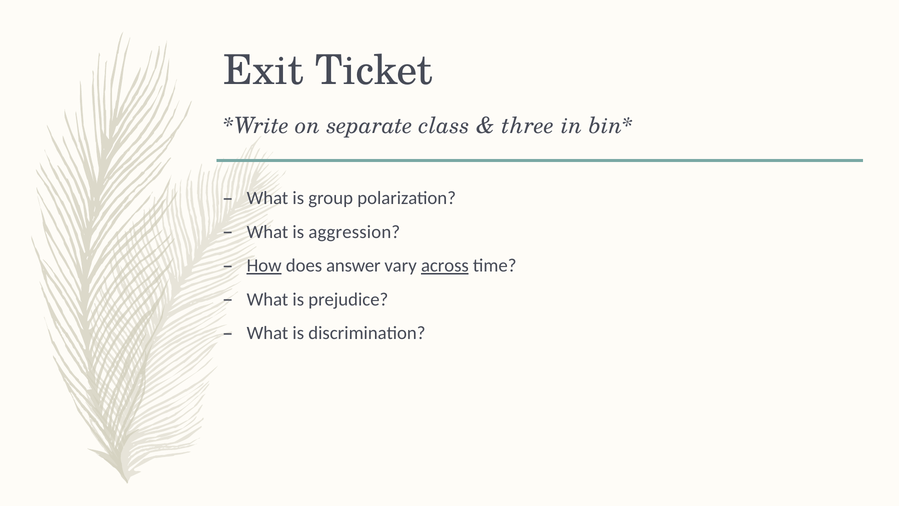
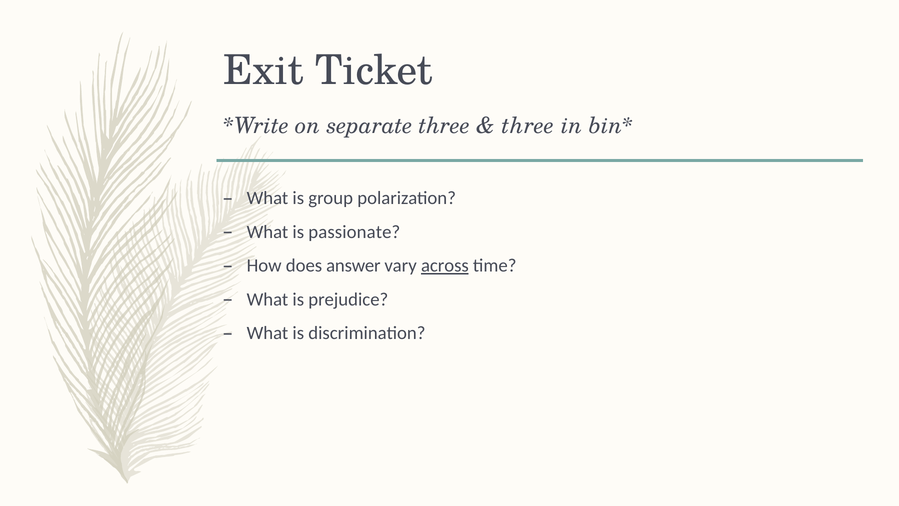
separate class: class -> three (445, 126)
aggression: aggression -> passionate (354, 232)
How underline: present -> none (264, 266)
